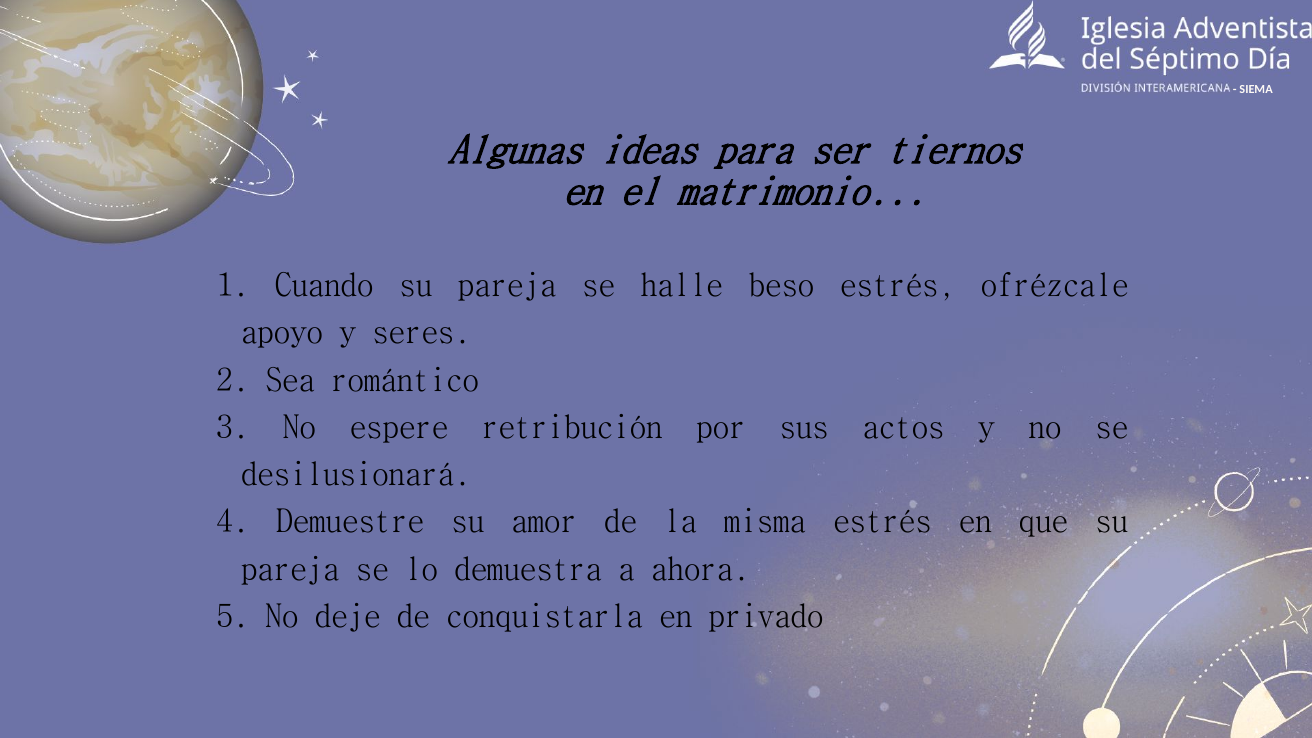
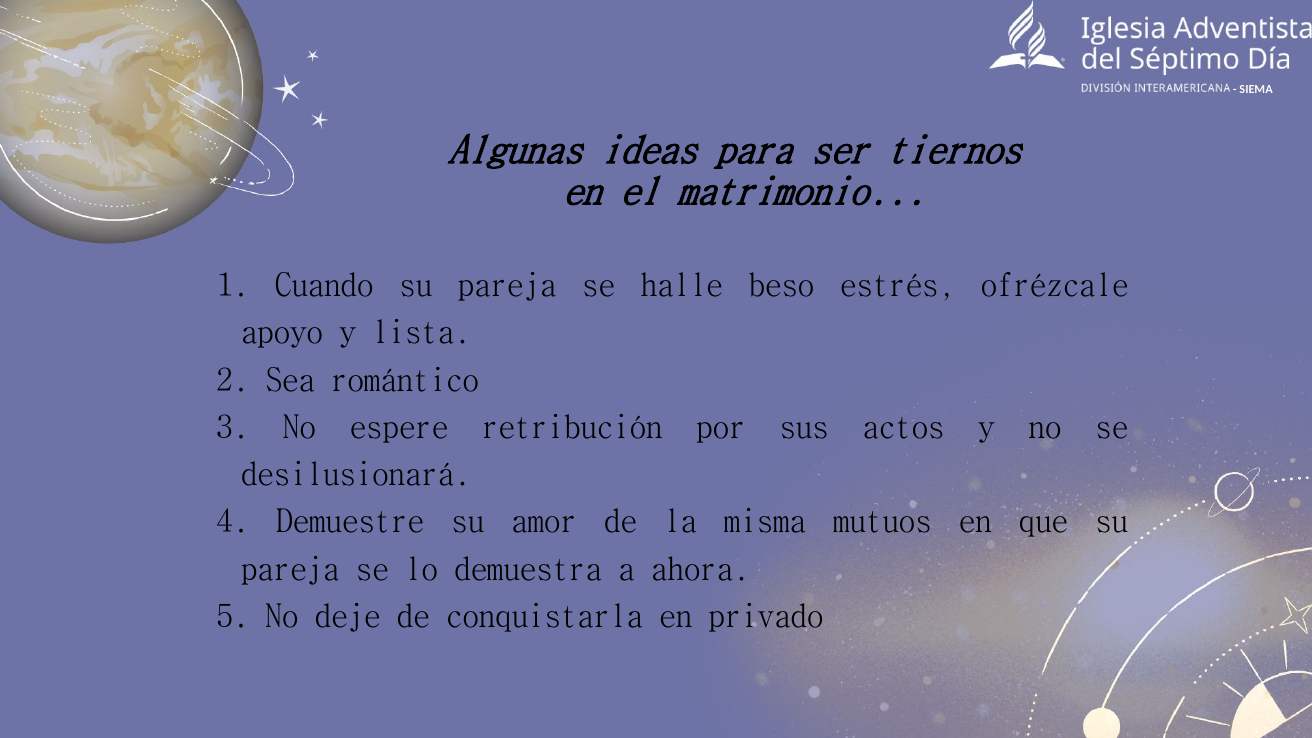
seres: seres -> lista (422, 333)
misma estrés: estrés -> mutuos (883, 522)
